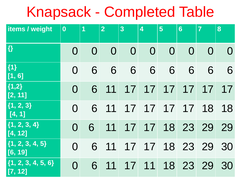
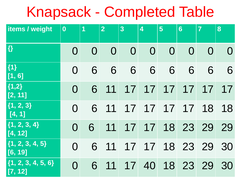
11: 11 -> 40 (150, 166)
